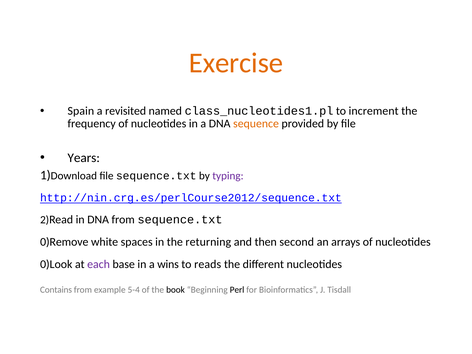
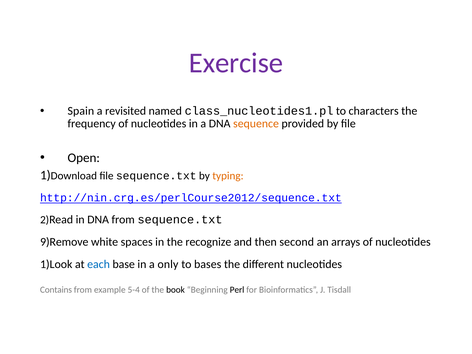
Exercise colour: orange -> purple (236, 63)
increment: increment -> characters (374, 111)
Years: Years -> Open (84, 158)
typing colour: purple -> orange (228, 176)
0)Remove: 0)Remove -> 9)Remove (64, 242)
returning: returning -> recognize (208, 242)
0)Look: 0)Look -> 1)Look (56, 264)
each colour: purple -> blue (99, 264)
wins: wins -> only (168, 264)
reads: reads -> bases (208, 264)
